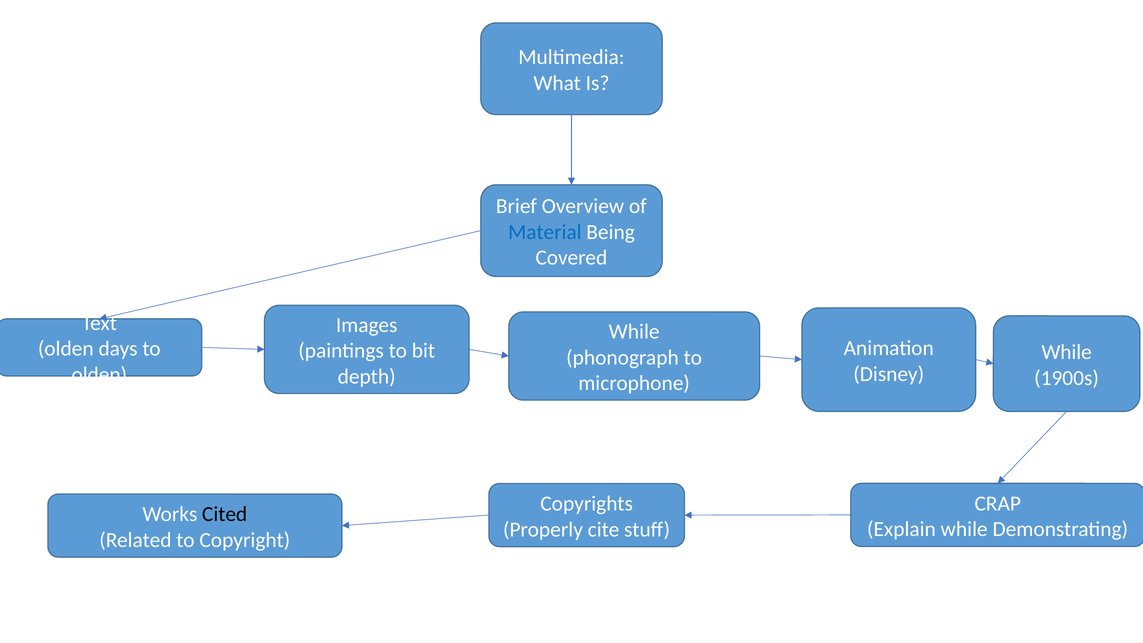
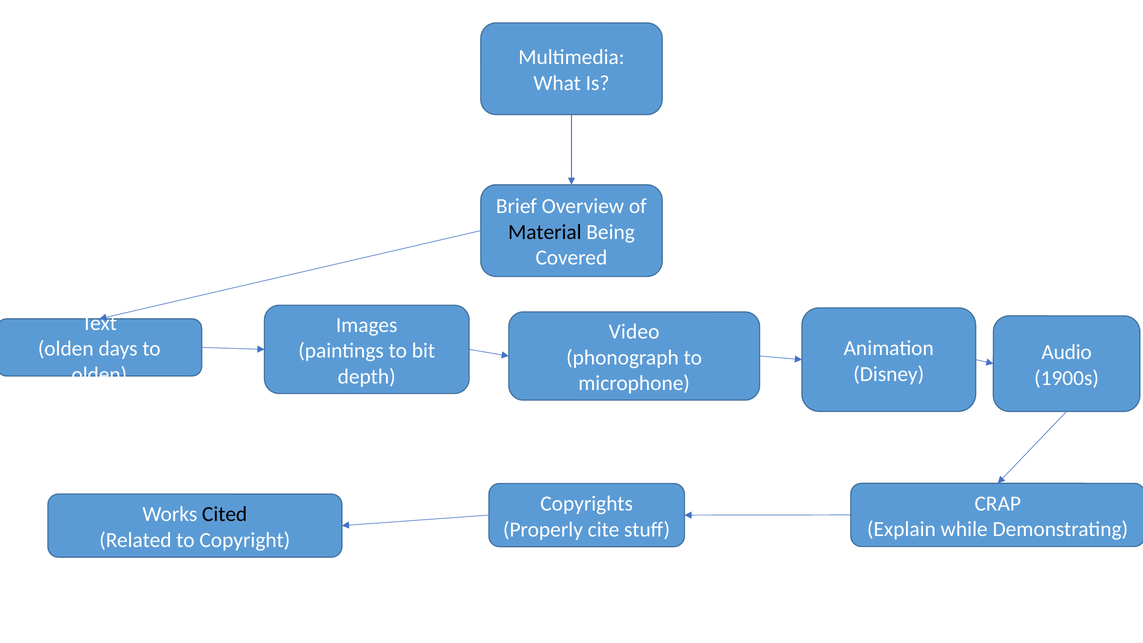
Material colour: blue -> black (545, 232)
While: While -> Video (634, 332)
While: While -> Audio (1067, 352)
